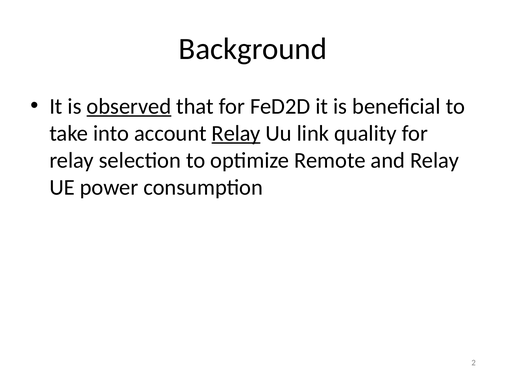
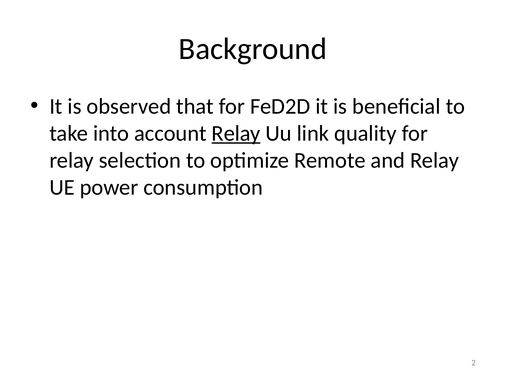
observed underline: present -> none (129, 106)
